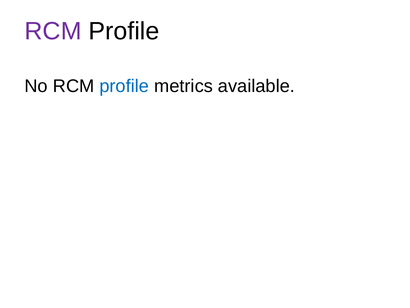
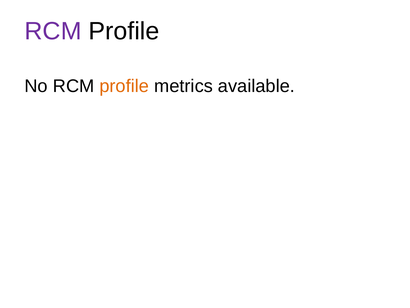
profile colour: blue -> orange (124, 86)
